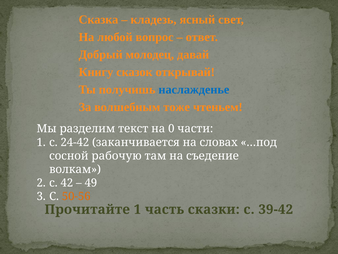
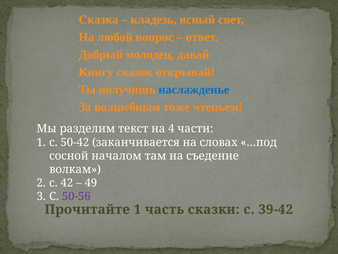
0: 0 -> 4 (171, 128)
24-42: 24-42 -> 50-42 (75, 142)
рабочую: рабочую -> началом (117, 156)
50-56 colour: orange -> purple (76, 196)
